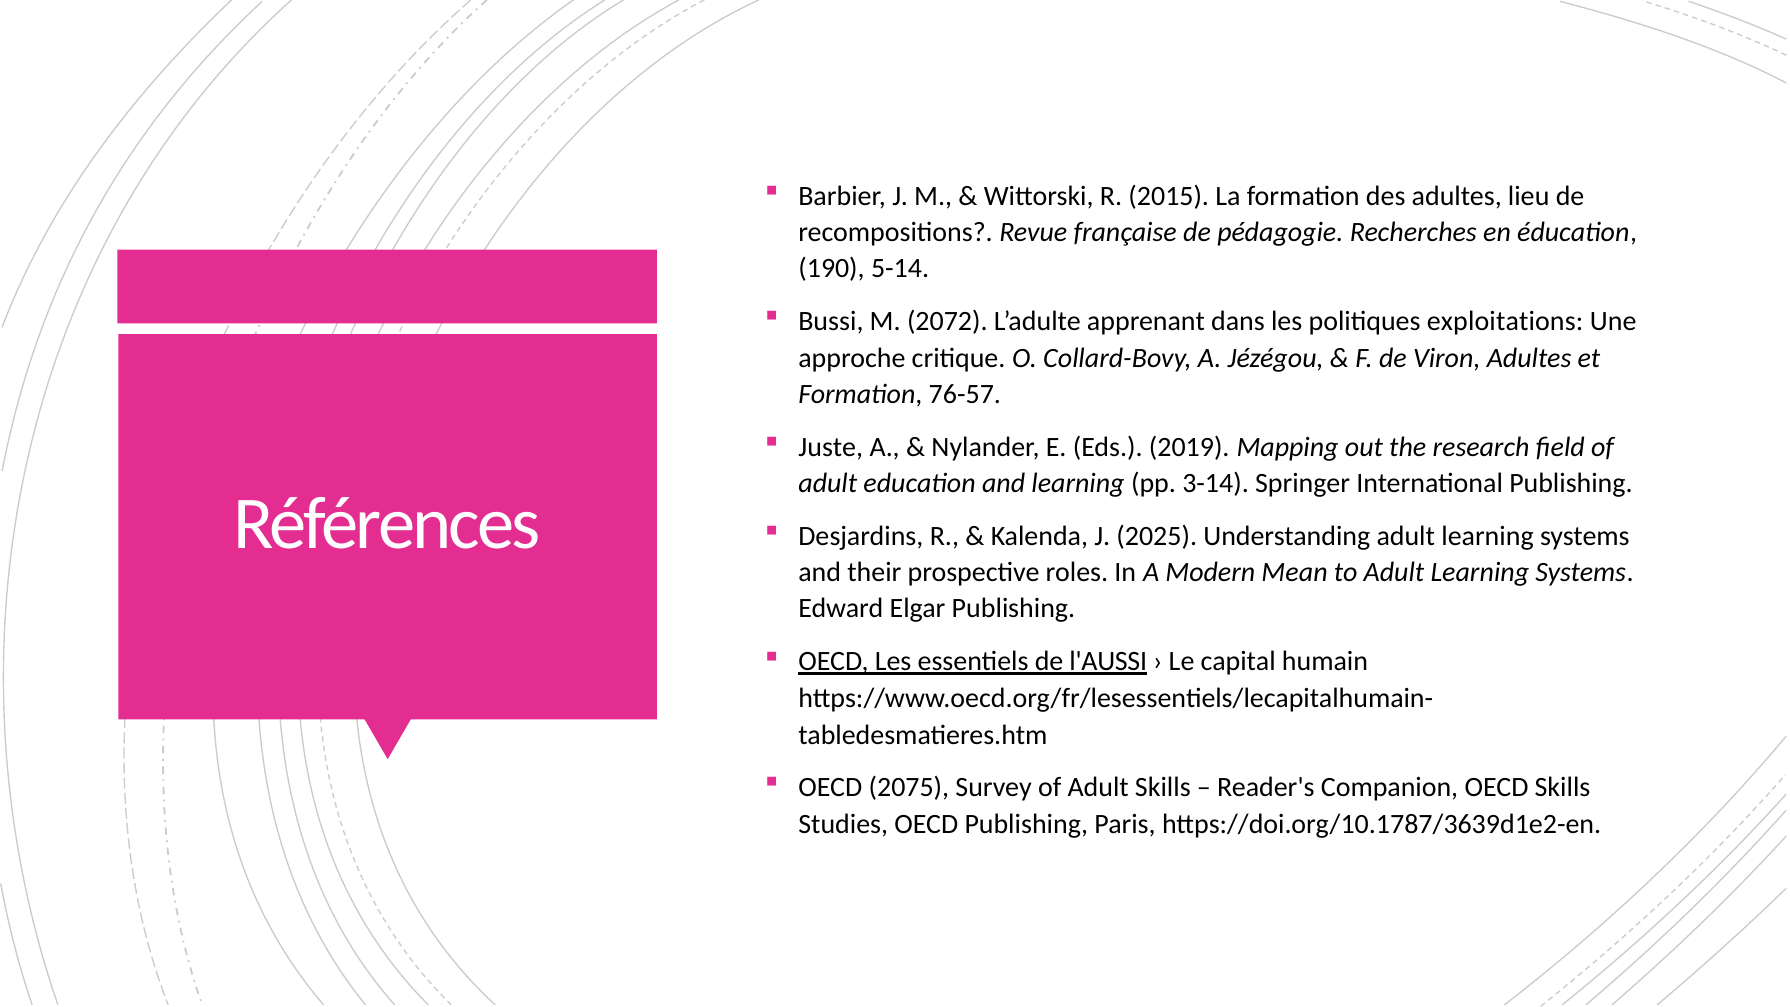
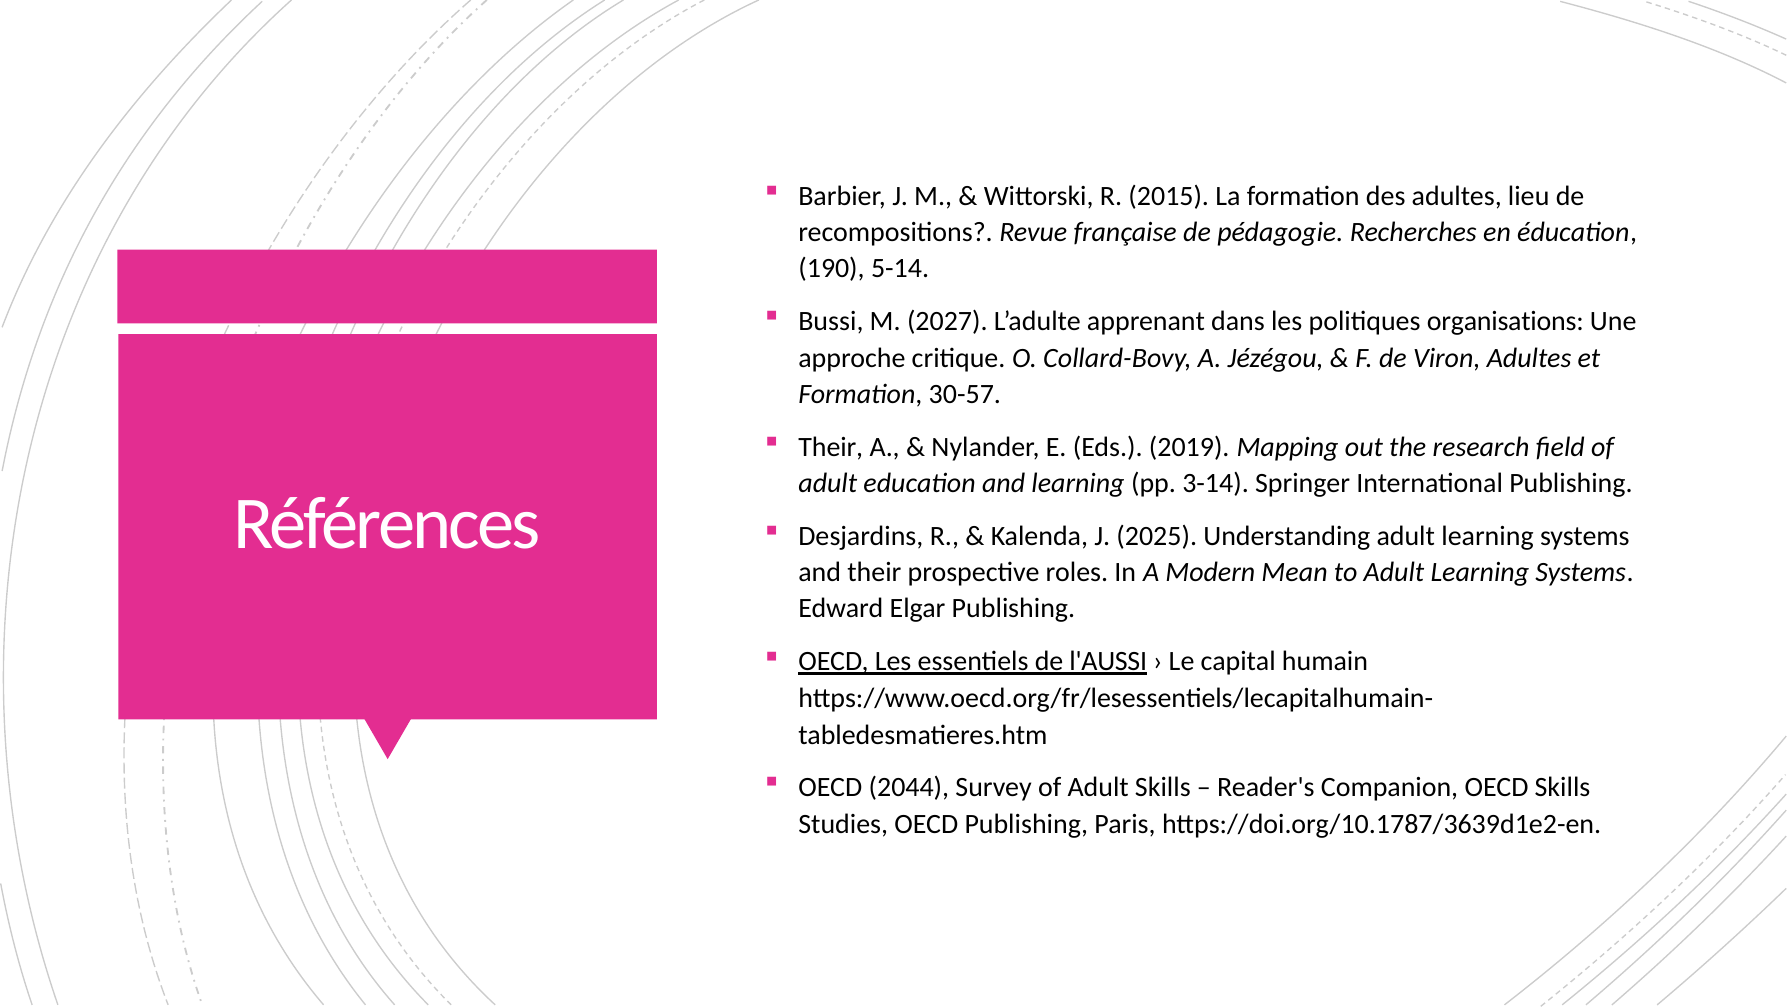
2072: 2072 -> 2027 (947, 322)
exploitations: exploitations -> organisations (1505, 322)
76-57: 76-57 -> 30-57 (965, 394)
Juste: Juste -> Their (831, 447)
2075: 2075 -> 2044 (909, 788)
